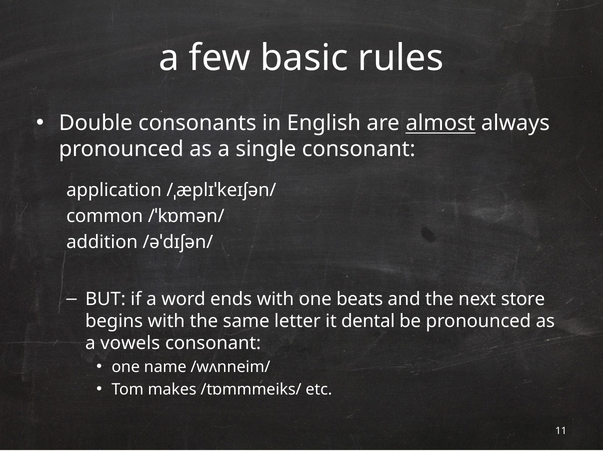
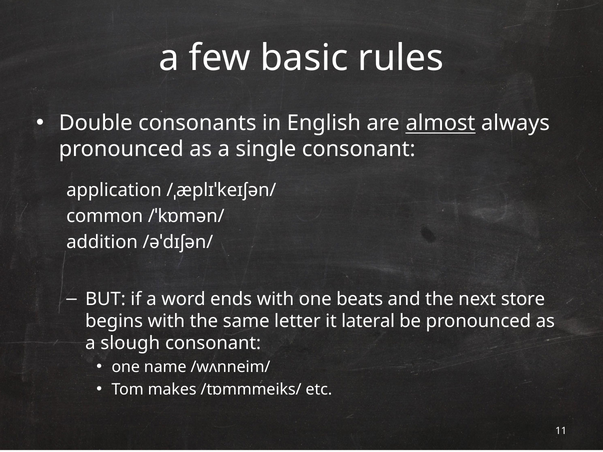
dental: dental -> lateral (368, 321)
vowels: vowels -> slough (130, 344)
